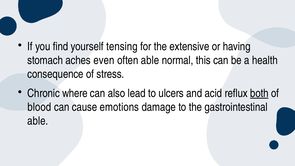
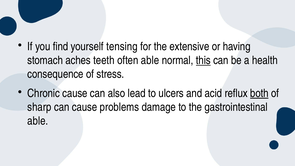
even: even -> teeth (104, 60)
this underline: none -> present (203, 60)
Chronic where: where -> cause (75, 93)
blood: blood -> sharp (39, 107)
emotions: emotions -> problems (119, 107)
